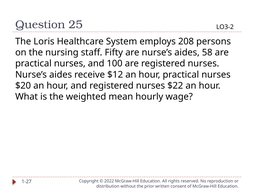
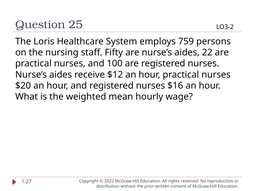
208: 208 -> 759 (186, 41)
58: 58 -> 22 (207, 52)
$22: $22 -> $16 (175, 85)
